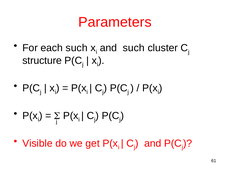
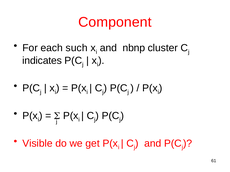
Parameters: Parameters -> Component (115, 22)
and such: such -> nbnp (134, 48)
structure: structure -> indicates (42, 61)
